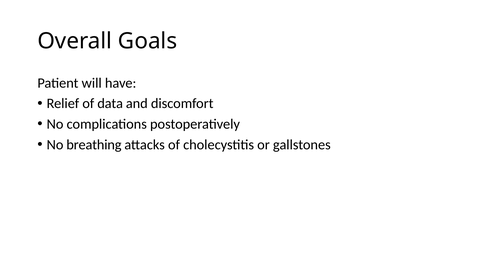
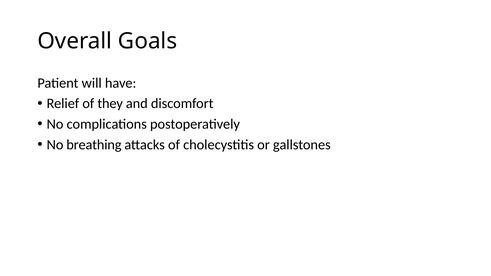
data: data -> they (110, 104)
